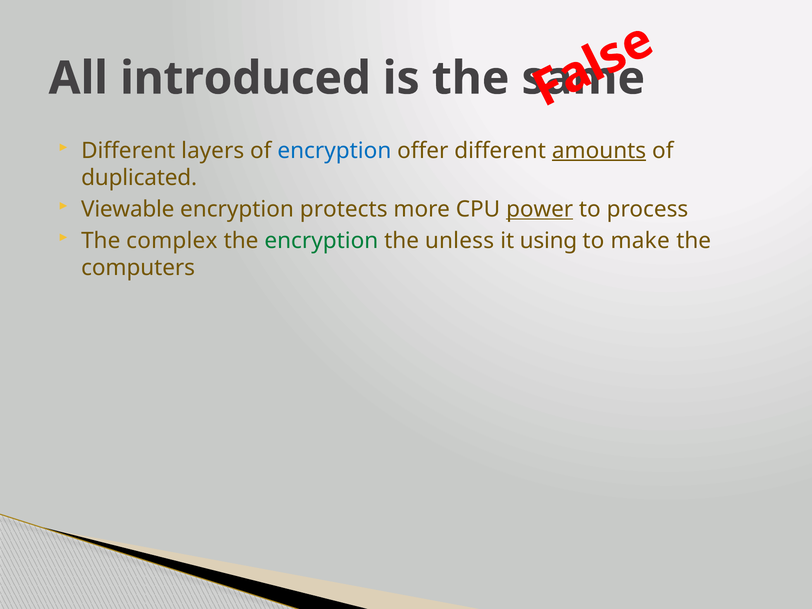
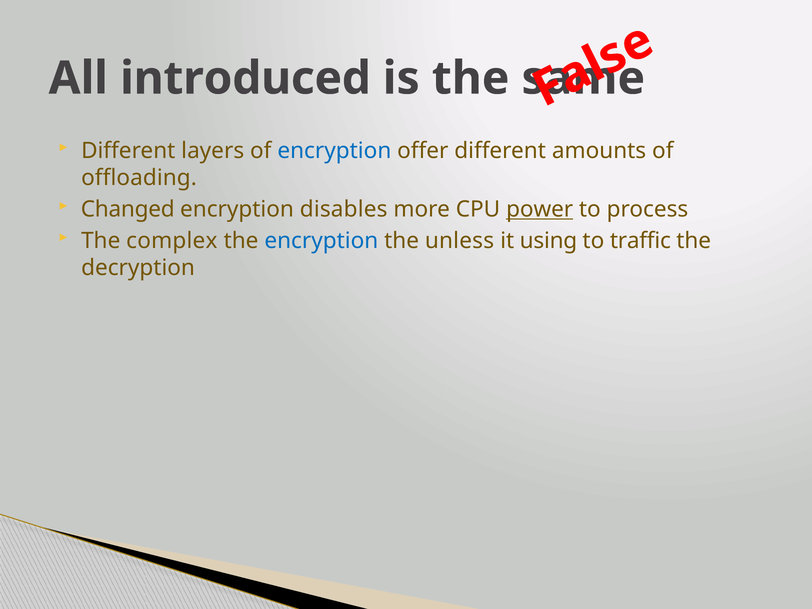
amounts underline: present -> none (599, 151)
duplicated: duplicated -> offloading (139, 178)
Viewable: Viewable -> Changed (128, 209)
protects: protects -> disables (344, 209)
encryption colour: green -> blue (321, 241)
make: make -> traffic (640, 241)
computers: computers -> decryption (138, 268)
